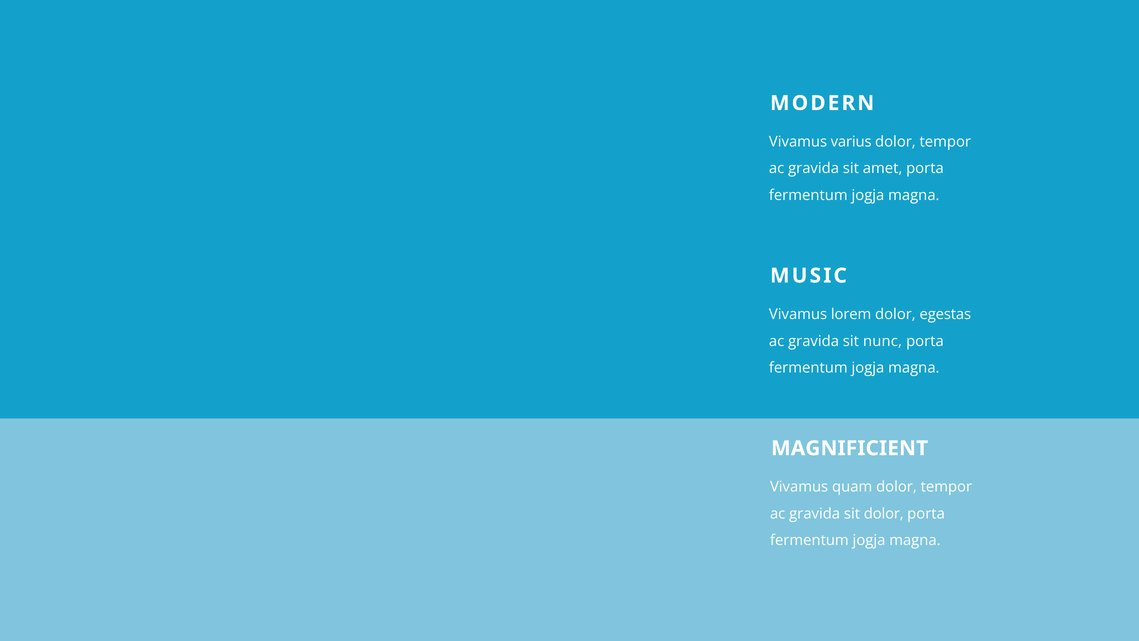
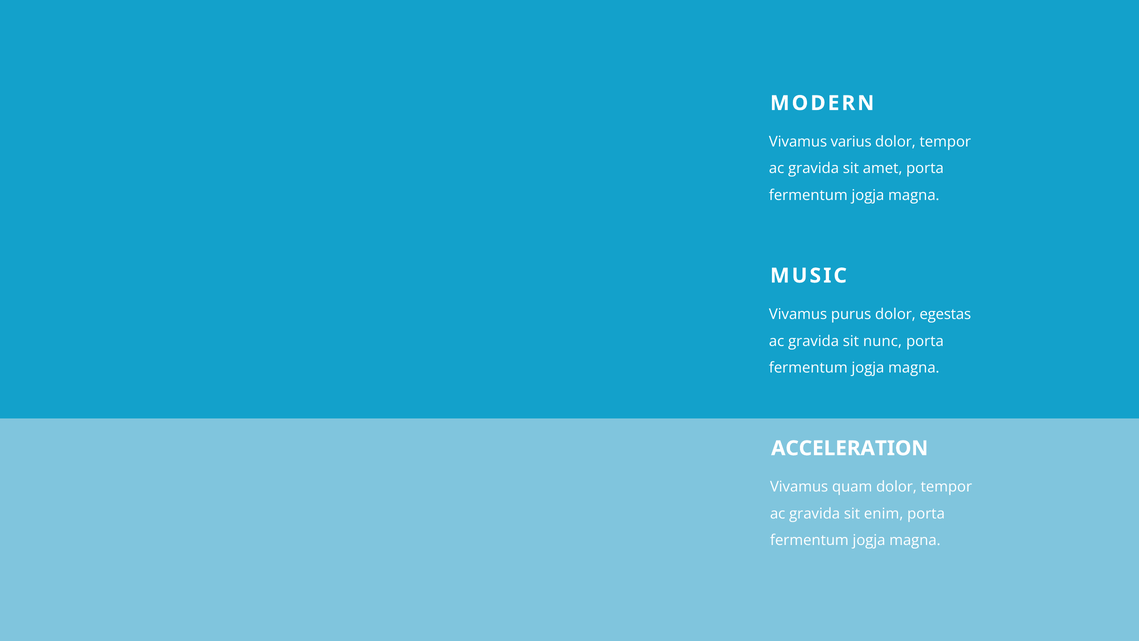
lorem: lorem -> purus (851, 314)
MAGNIFICIENT: MAGNIFICIENT -> ACCELERATION (850, 448)
sit dolor: dolor -> enim (884, 514)
